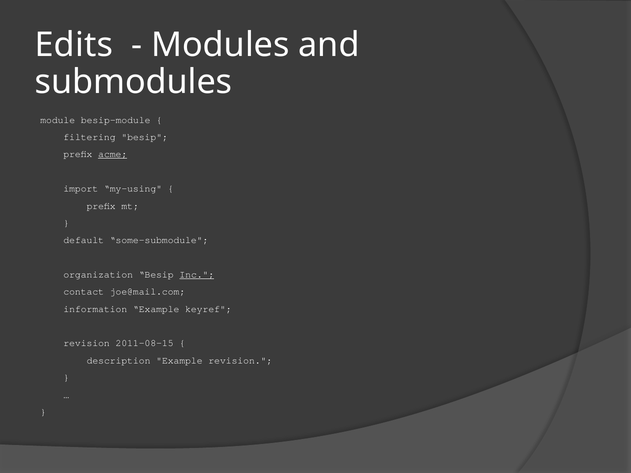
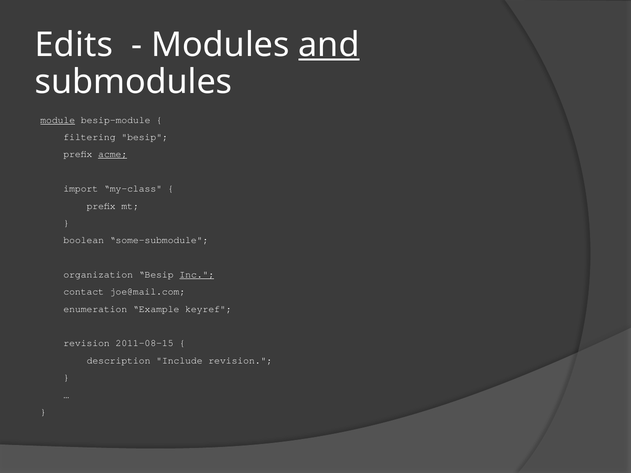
and underline: none -> present (329, 45)
module underline: none -> present (58, 120)
my-using: my-using -> my-class (133, 189)
default: default -> boolean (84, 240)
information: information -> enumeration (95, 309)
description Example: Example -> Include (179, 361)
